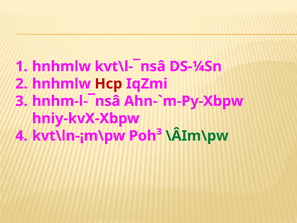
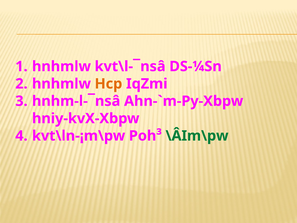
Hcp colour: red -> orange (108, 84)
